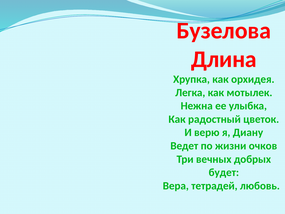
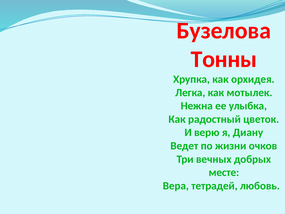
Длина: Длина -> Тонны (224, 59)
будет: будет -> месте (224, 172)
